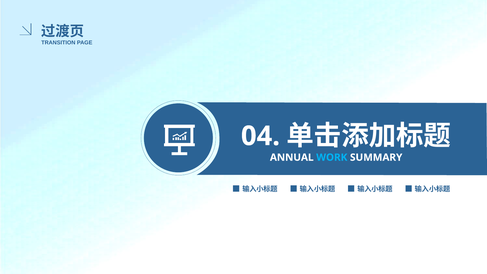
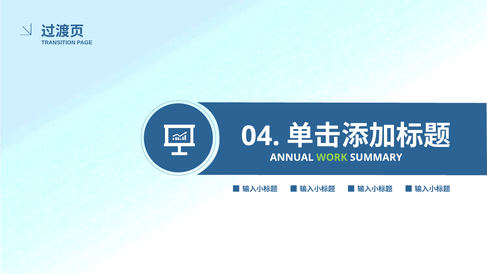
WORK colour: light blue -> light green (332, 157)
